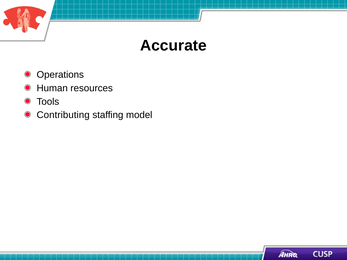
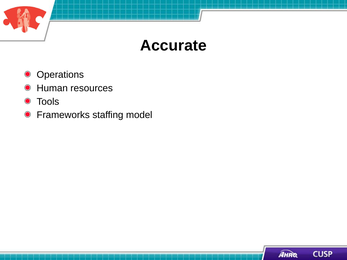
Contributing: Contributing -> Frameworks (63, 115)
